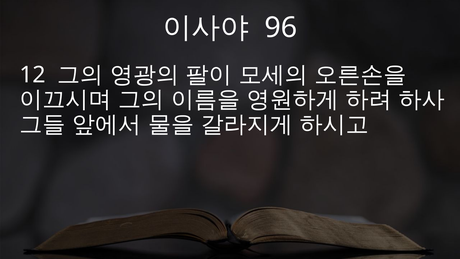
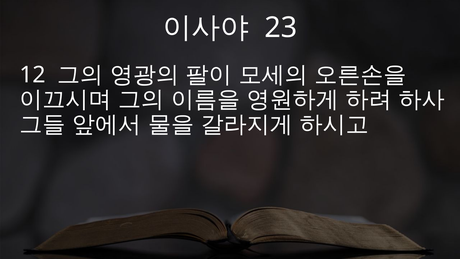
96: 96 -> 23 (281, 28)
